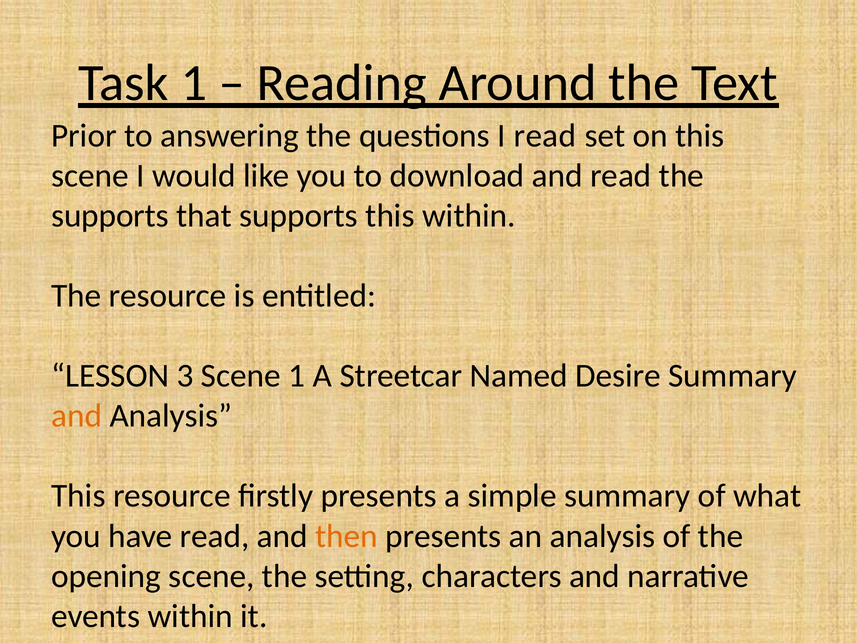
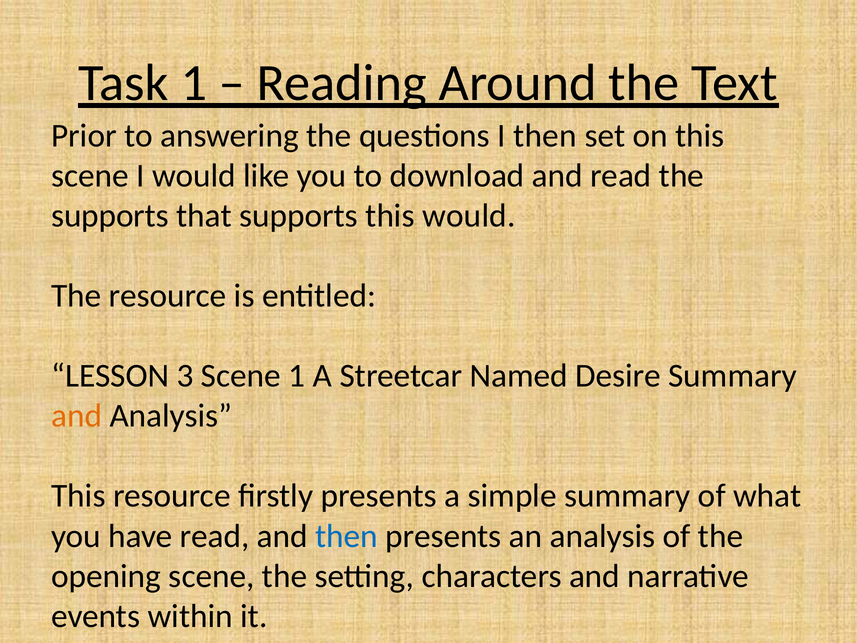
I read: read -> then (545, 136)
this within: within -> would (469, 216)
then colour: orange -> blue (347, 536)
